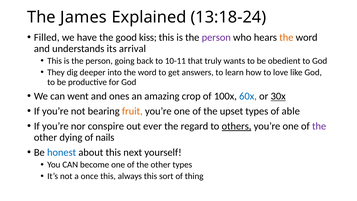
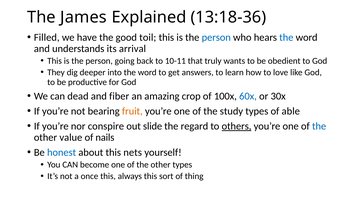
13:18-24: 13:18-24 -> 13:18-36 (228, 17)
kiss: kiss -> toil (148, 37)
person colour: purple -> blue (216, 37)
the colour: orange -> blue (286, 37)
went: went -> dead (78, 96)
ones: ones -> fiber (119, 96)
30x underline: present -> none (278, 96)
upset: upset -> study (231, 111)
ever: ever -> slide (153, 126)
the colour: purple -> blue (319, 126)
dying: dying -> value (71, 137)
next: next -> nets (133, 152)
